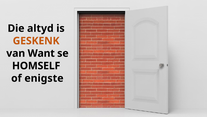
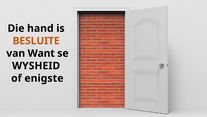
altyd: altyd -> hand (40, 28)
GESKENK: GESKENK -> BESLUITE (36, 41)
HOMSELF: HOMSELF -> WYSHEID (36, 66)
